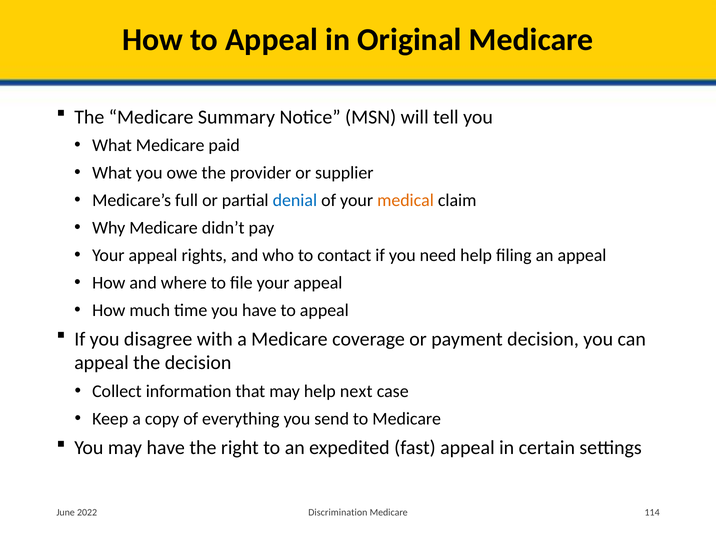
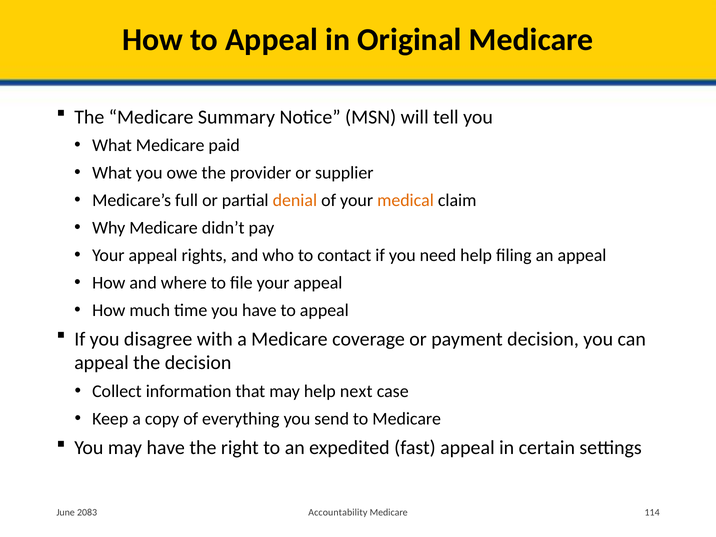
denial colour: blue -> orange (295, 200)
2022: 2022 -> 2083 (87, 513)
Discrimination: Discrimination -> Accountability (338, 513)
